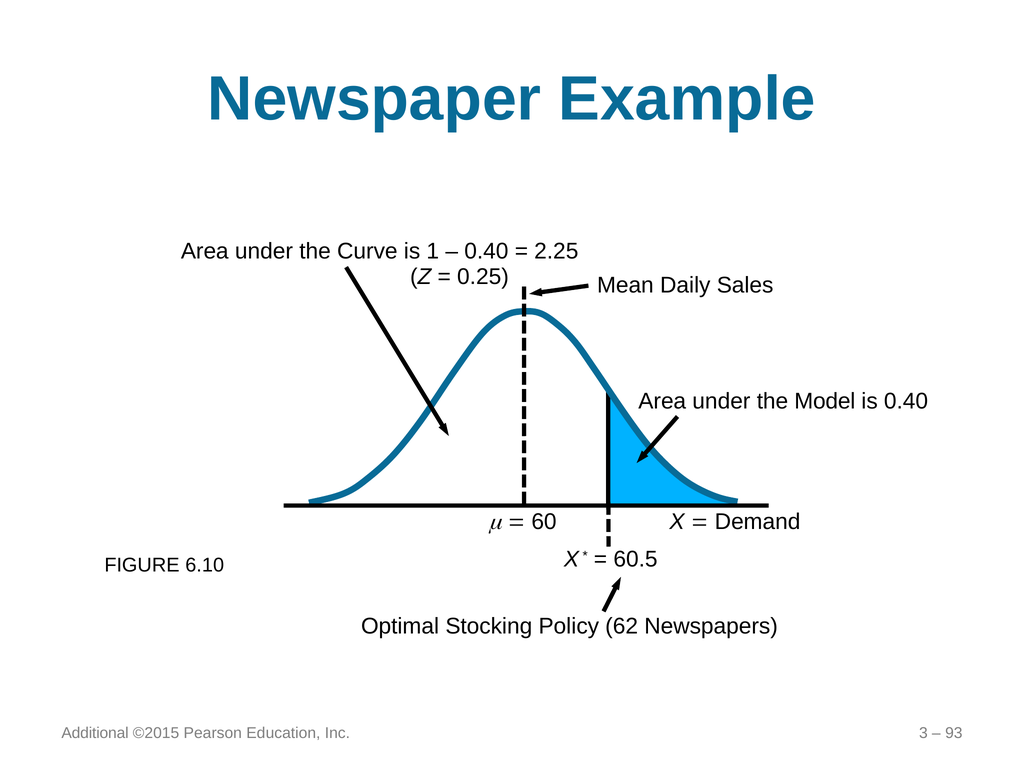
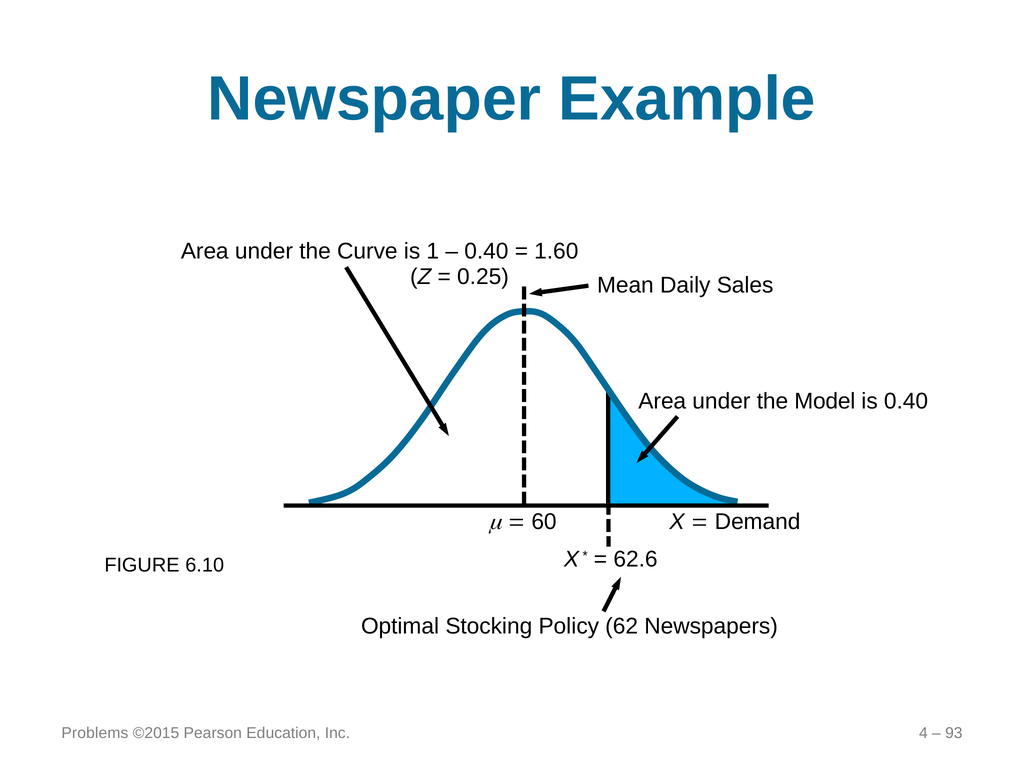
2.25: 2.25 -> 1.60 (556, 251)
60.5: 60.5 -> 62.6 (635, 559)
Additional: Additional -> Problems (95, 733)
3: 3 -> 4 (923, 733)
